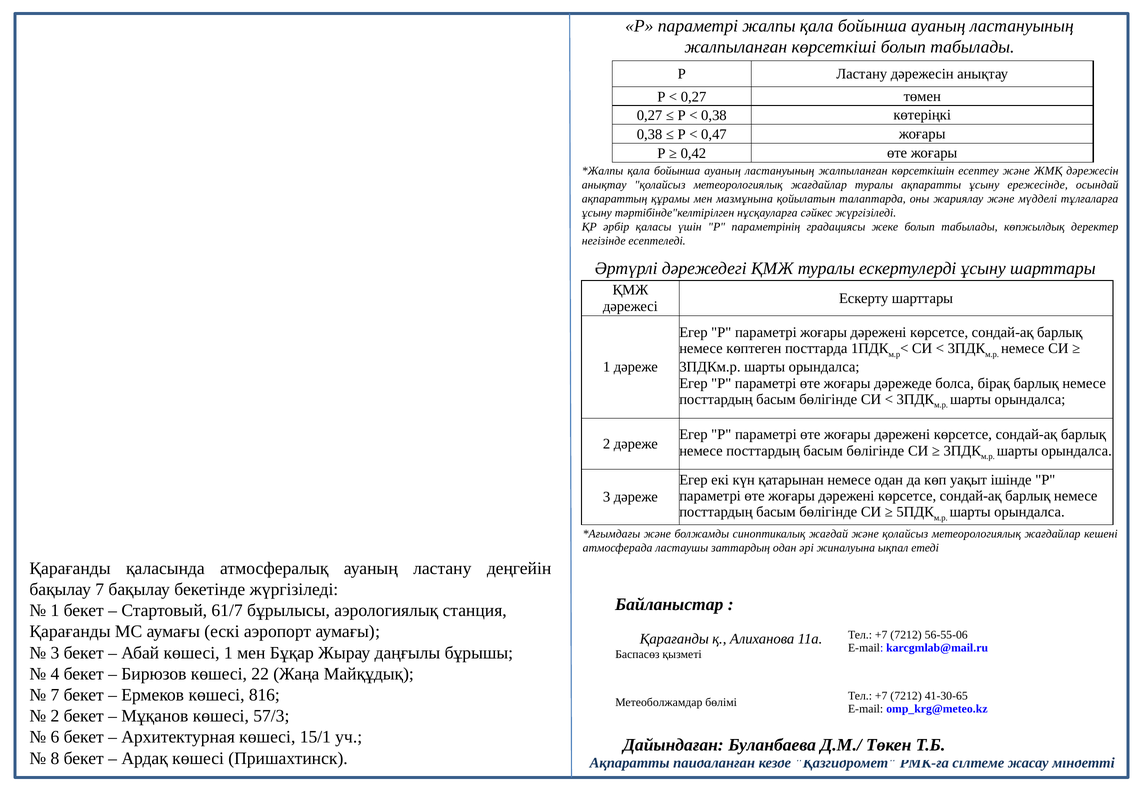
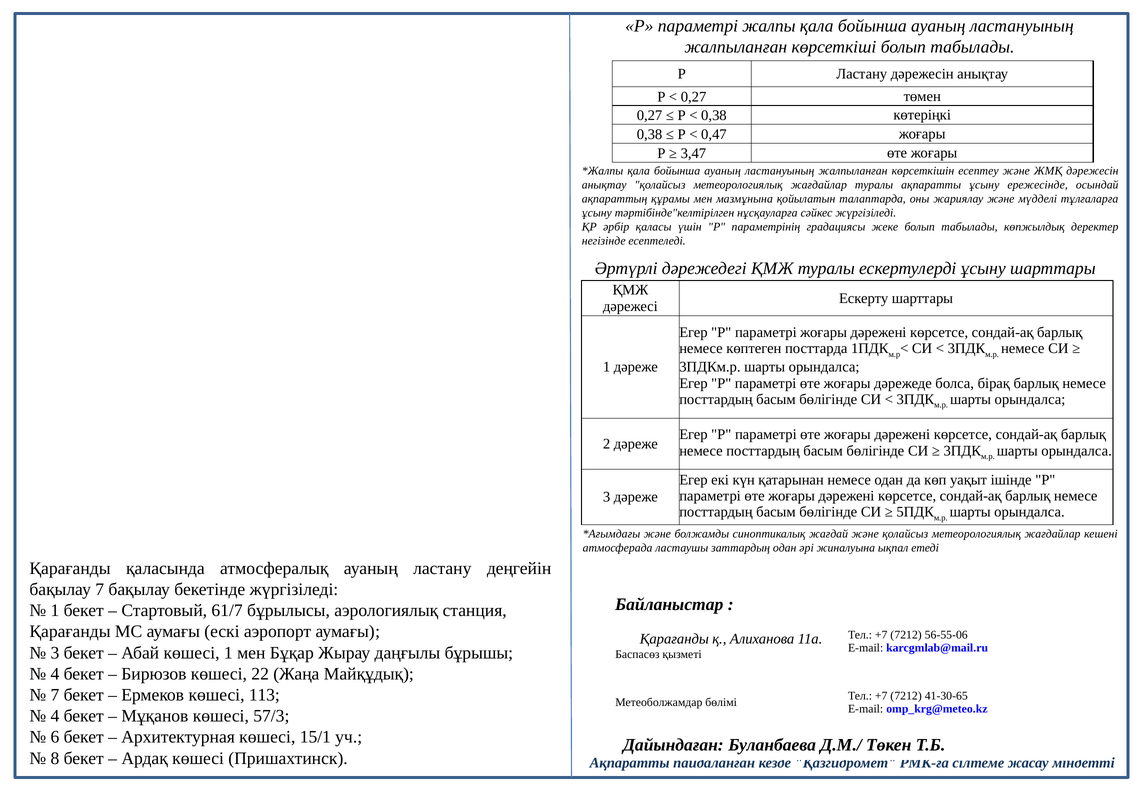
0,42: 0,42 -> 3,47 (693, 153)
816: 816 -> 113 (264, 695)
2: 2 -> 4 (55, 716)
